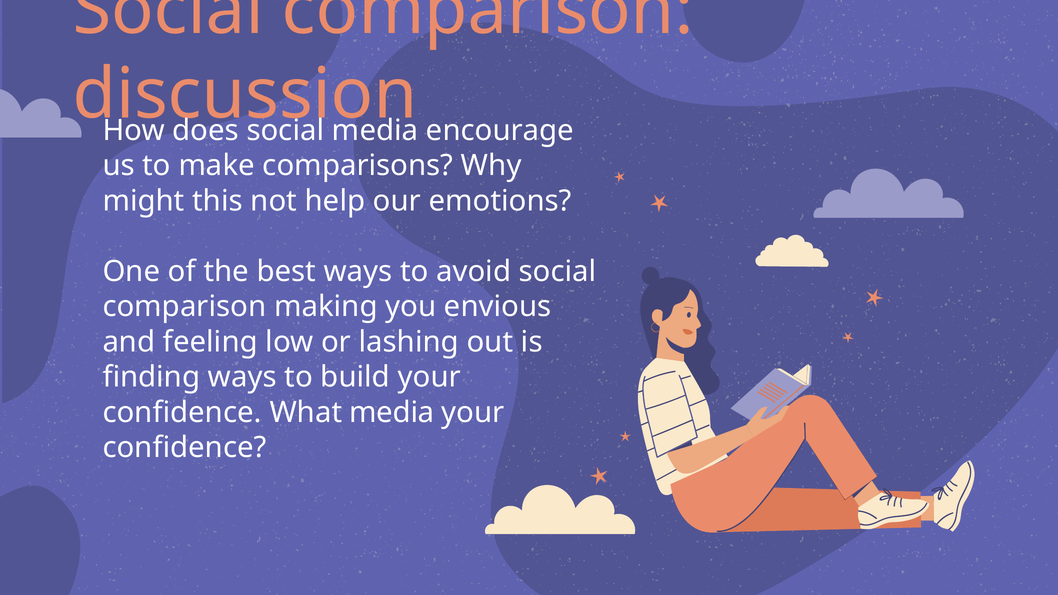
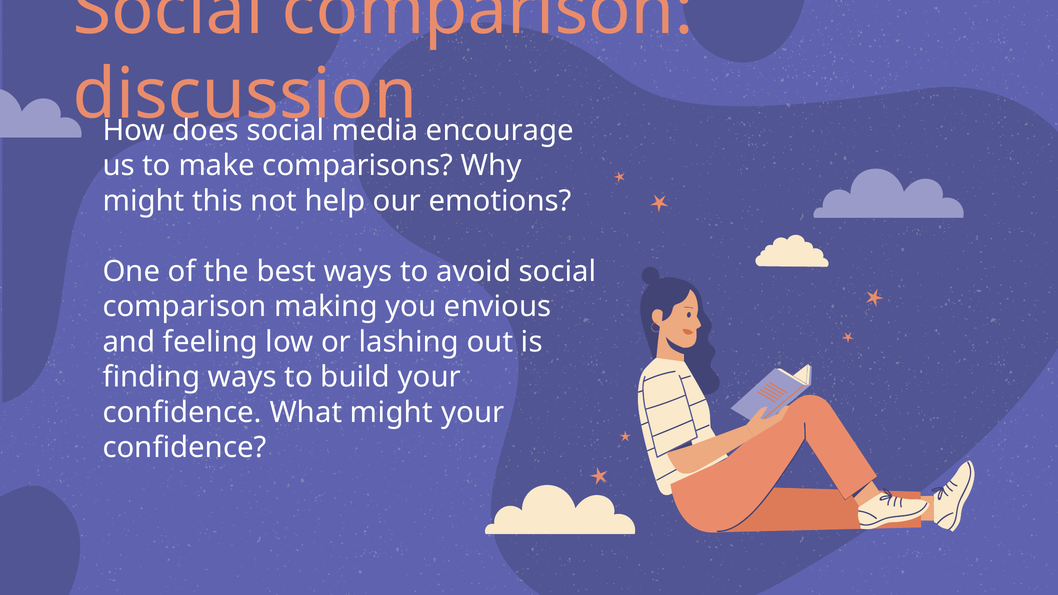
What media: media -> might (391, 413)
